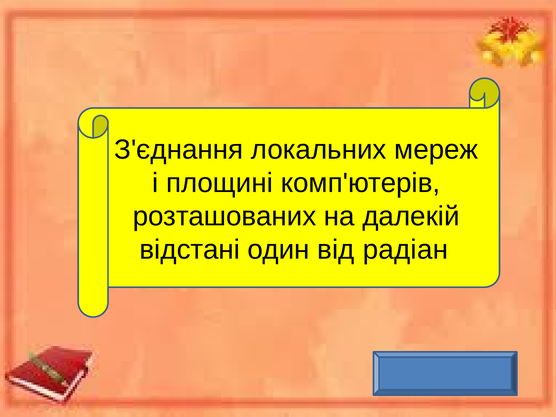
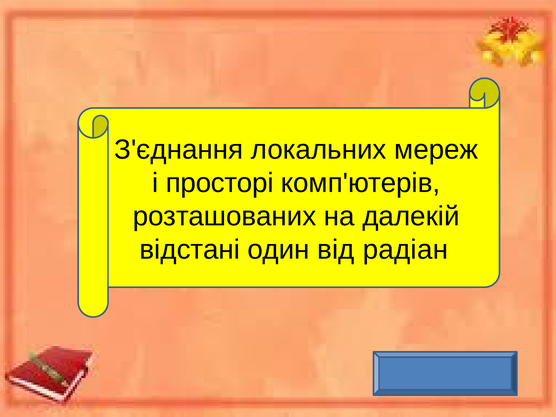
площині: площині -> просторі (220, 183)
